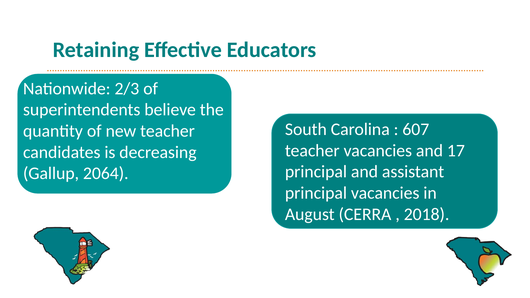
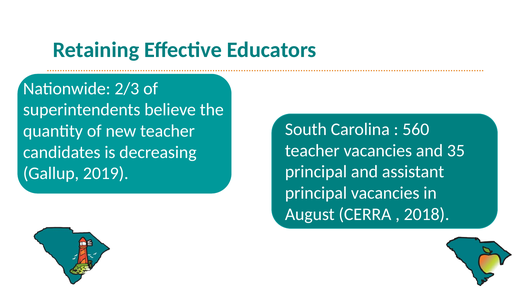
607: 607 -> 560 (416, 129)
17: 17 -> 35 (456, 151)
2064: 2064 -> 2019 (106, 173)
